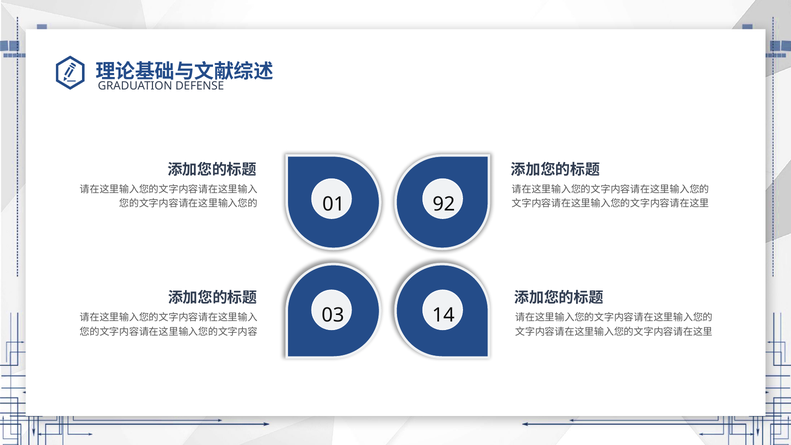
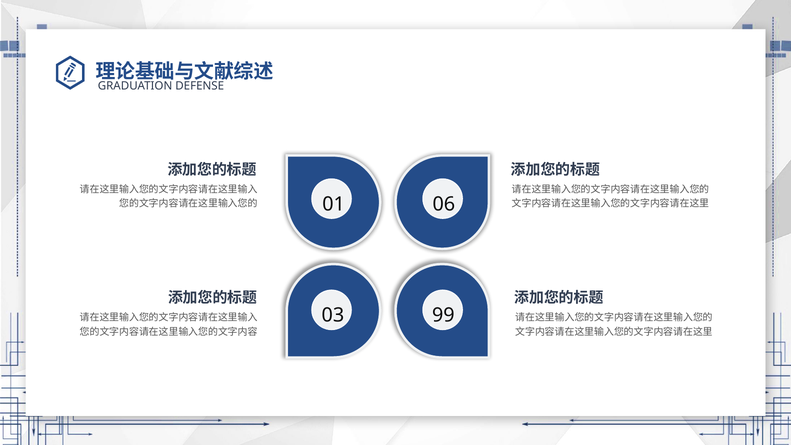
92: 92 -> 06 (444, 204)
14: 14 -> 99 (443, 315)
